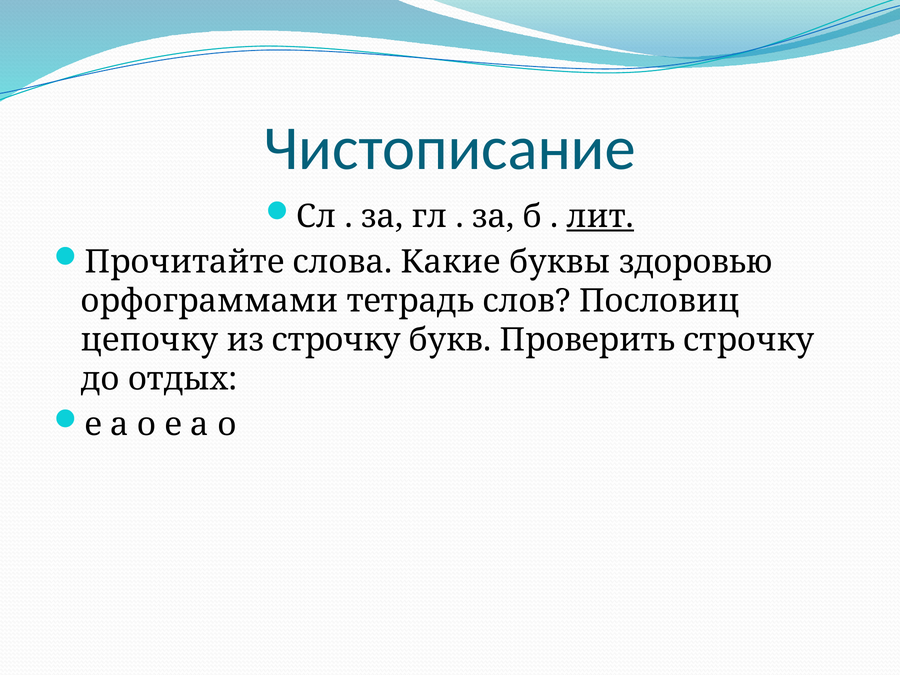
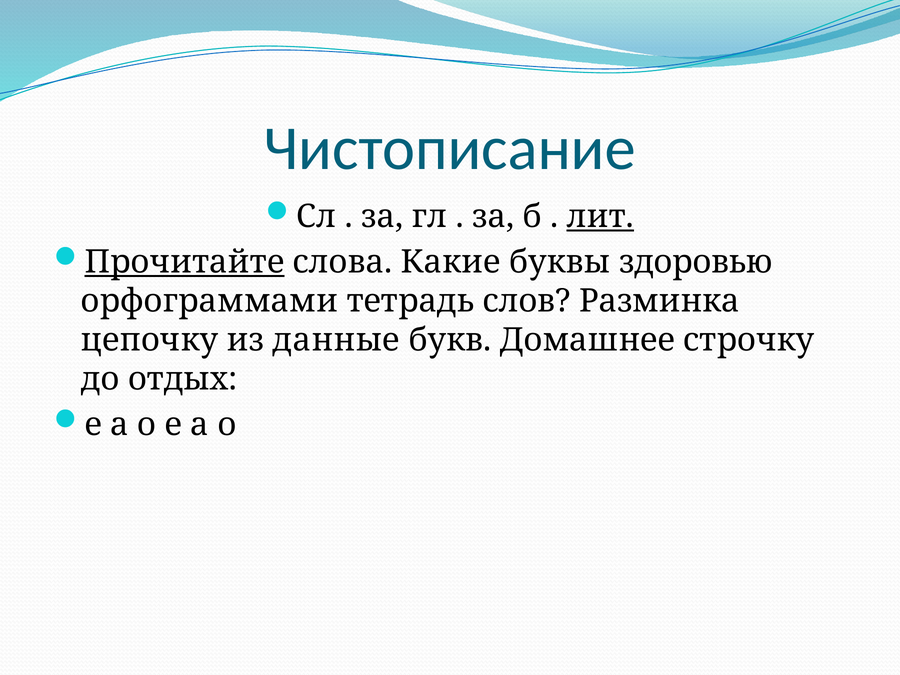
Прочитайте underline: none -> present (185, 262)
Пословиц: Пословиц -> Разминка (660, 301)
из строчку: строчку -> данные (336, 340)
Проверить: Проверить -> Домашнее (587, 340)
